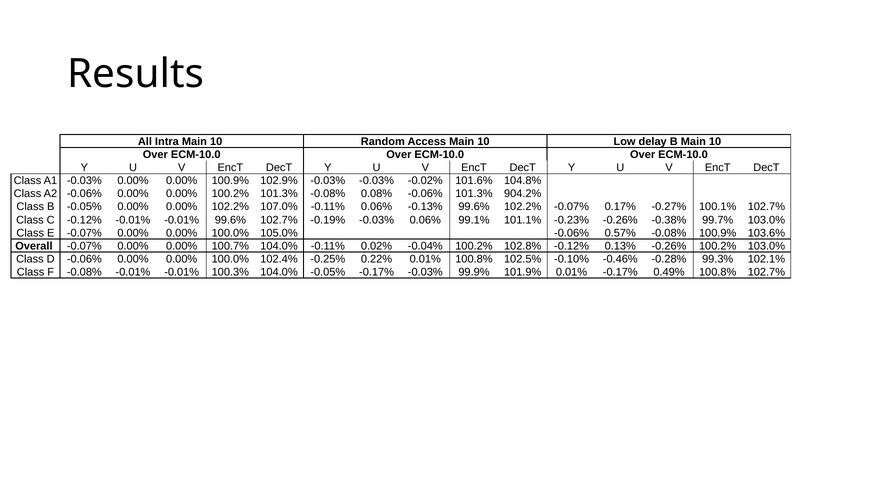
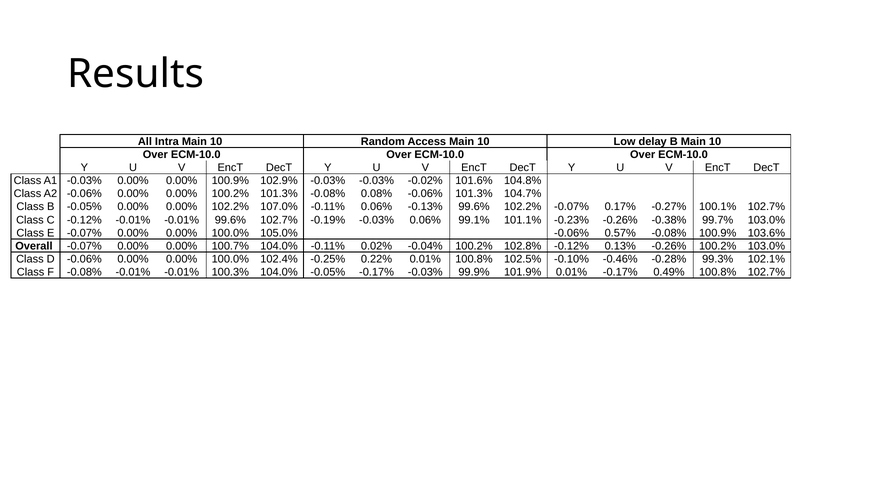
904.2%: 904.2% -> 104.7% (523, 194)
